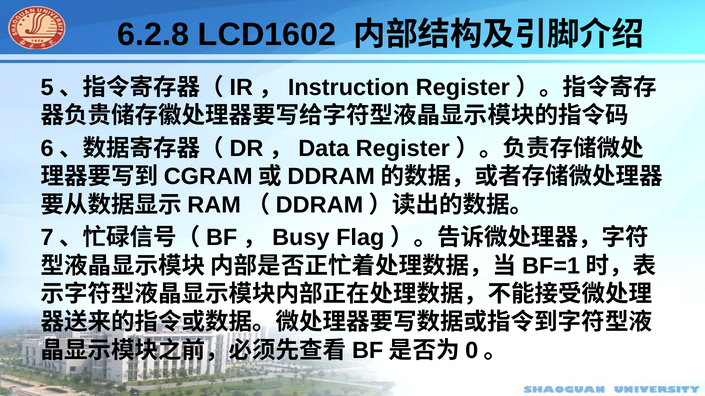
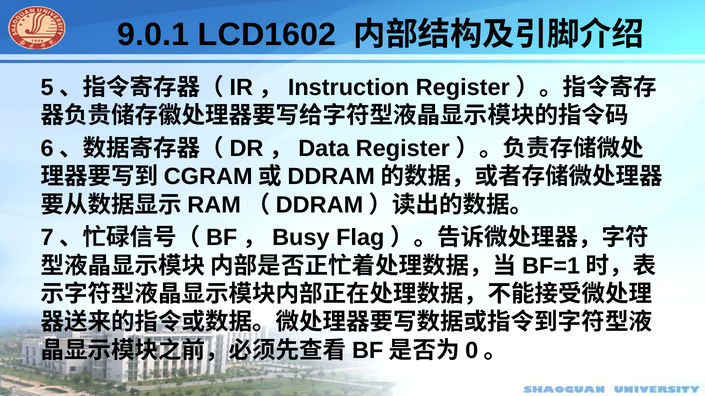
6.2.8: 6.2.8 -> 9.0.1 (153, 34)
